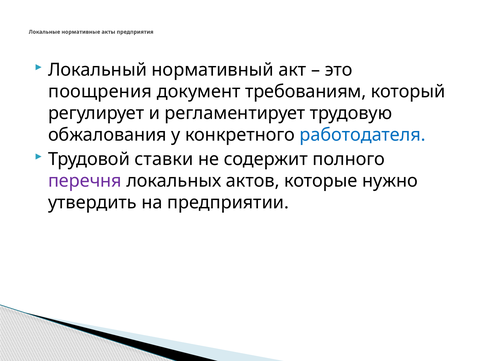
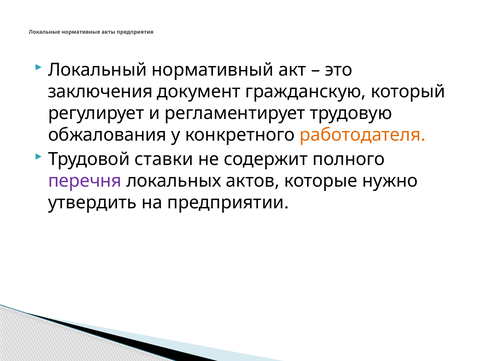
поощрения: поощрения -> заключения (100, 91)
требованиям: требованиям -> гражданскую (306, 91)
работодателя colour: blue -> orange (363, 135)
